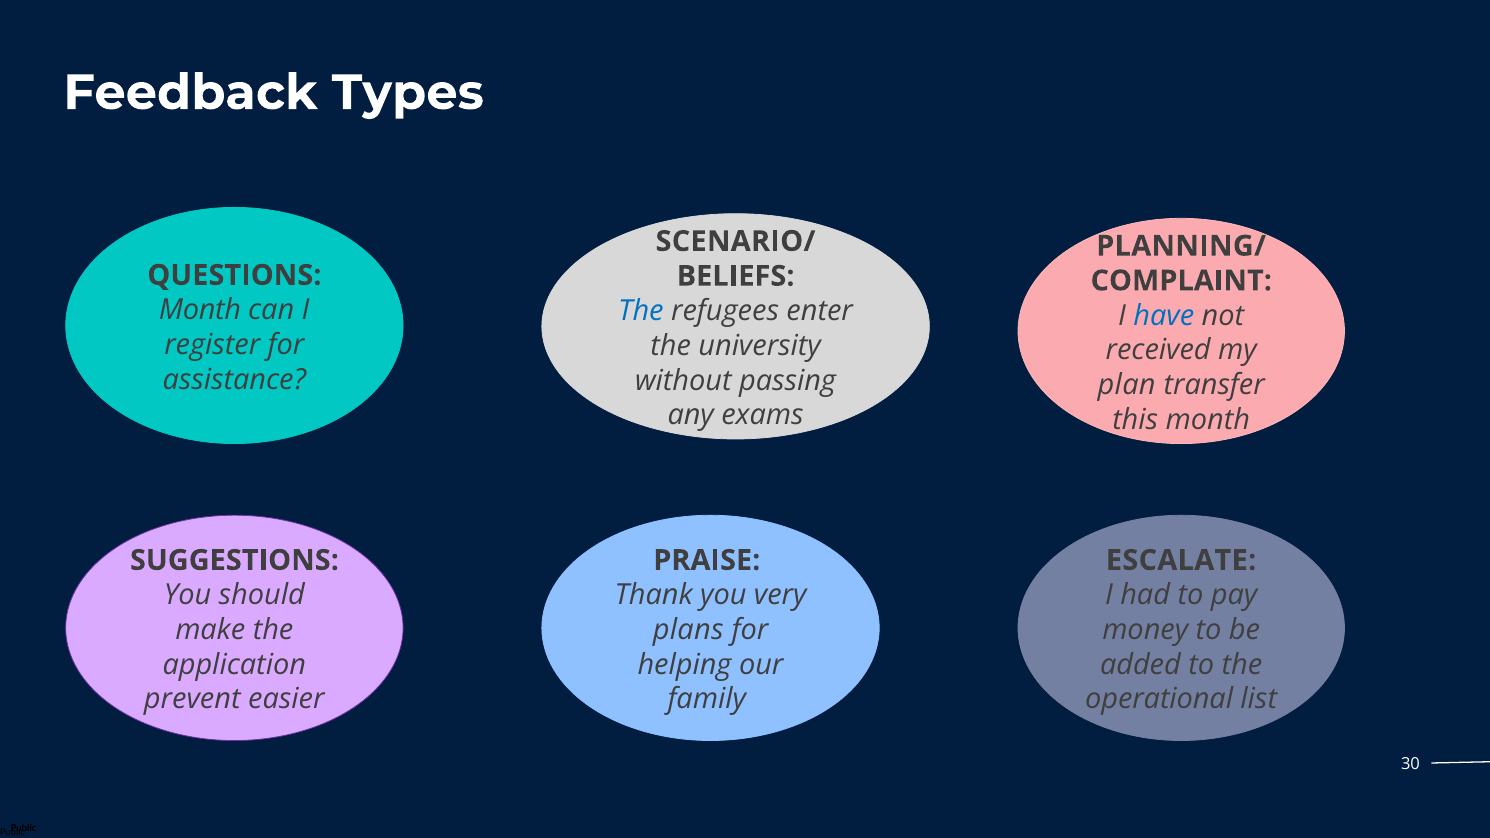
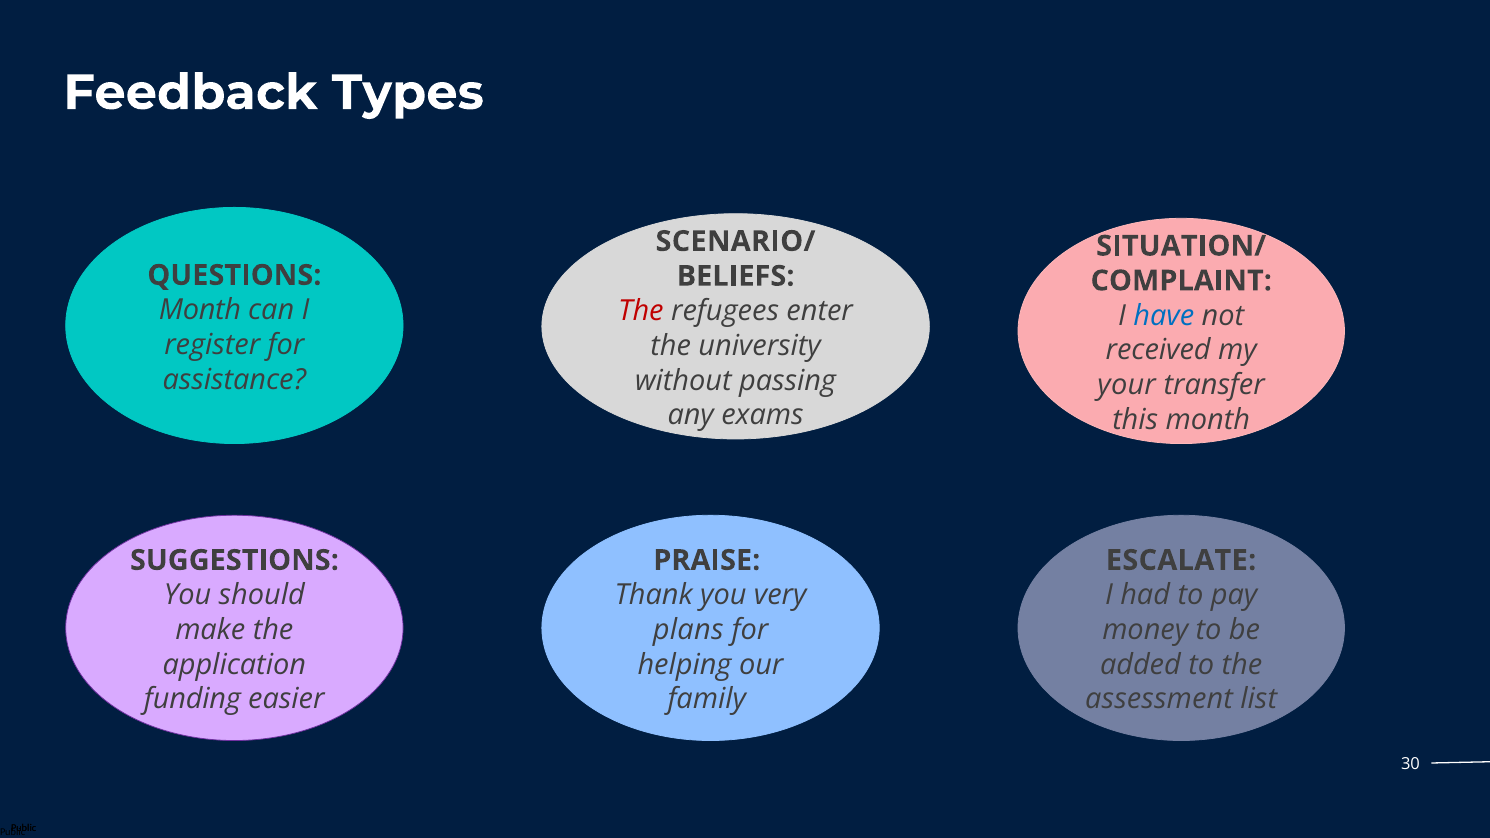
PLANNING/: PLANNING/ -> SITUATION/ (1181, 246)
The colour: blue -> red (641, 311)
plan: plan -> your (1127, 385)
prevent: prevent -> funding (192, 700)
operational: operational -> assessment (1159, 700)
